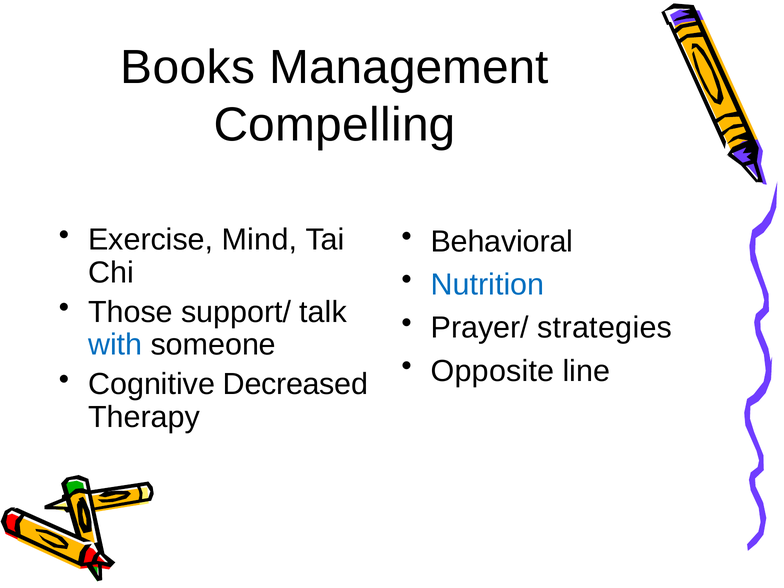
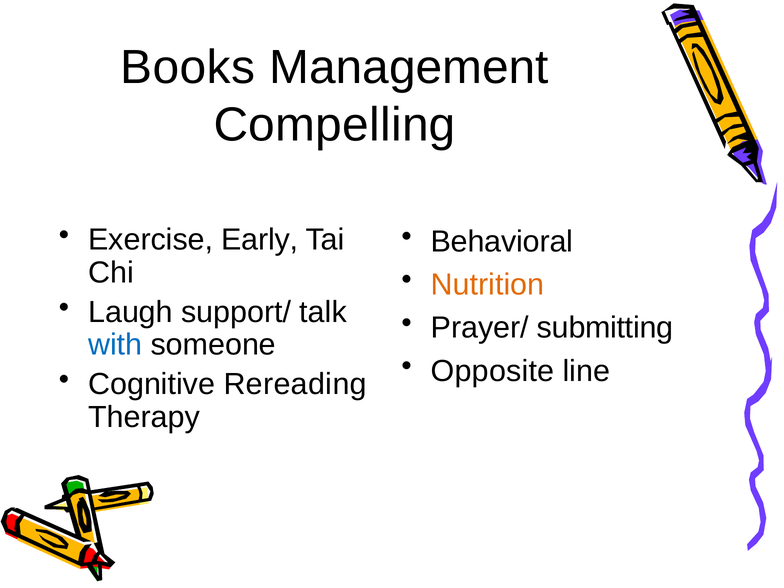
Mind: Mind -> Early (260, 240)
Nutrition colour: blue -> orange (488, 285)
Those: Those -> Laugh (130, 312)
strategies: strategies -> submitting (605, 328)
Decreased: Decreased -> Rereading (295, 384)
